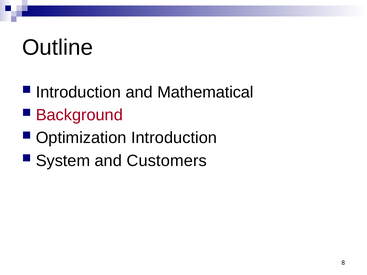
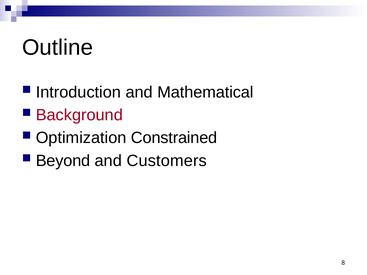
Optimization Introduction: Introduction -> Constrained (174, 138)
System: System -> Beyond (63, 161)
